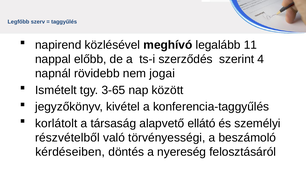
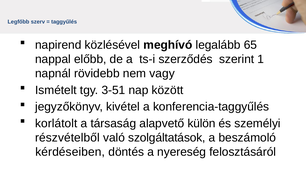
11: 11 -> 65 (250, 45)
4: 4 -> 1 (261, 59)
jogai: jogai -> vagy (162, 74)
3-65: 3-65 -> 3-51 (113, 90)
ellátó: ellátó -> külön (201, 124)
törvényességi: törvényességi -> szolgáltatások (167, 138)
